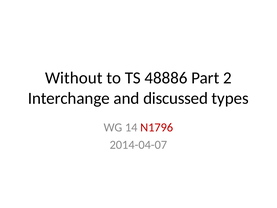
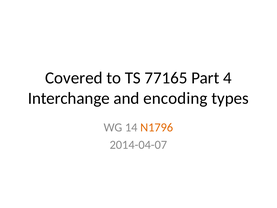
Without: Without -> Covered (74, 78)
48886: 48886 -> 77165 (166, 78)
2: 2 -> 4 (227, 78)
discussed: discussed -> encoding (175, 98)
N1796 colour: red -> orange (157, 127)
